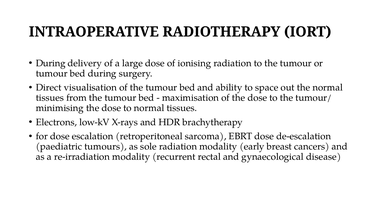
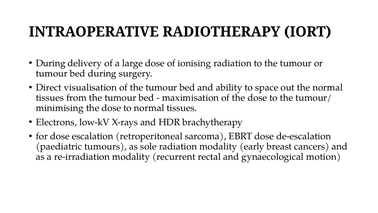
disease: disease -> motion (324, 156)
